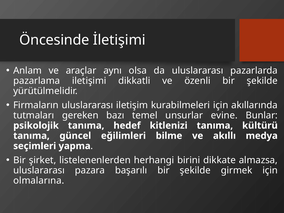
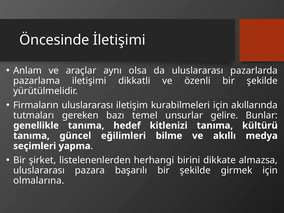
evine: evine -> gelire (224, 115)
psikolojik: psikolojik -> genellikle (36, 126)
